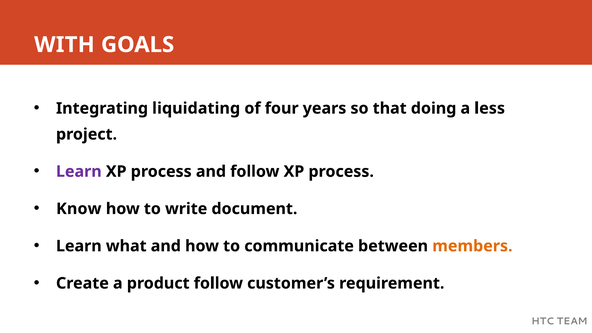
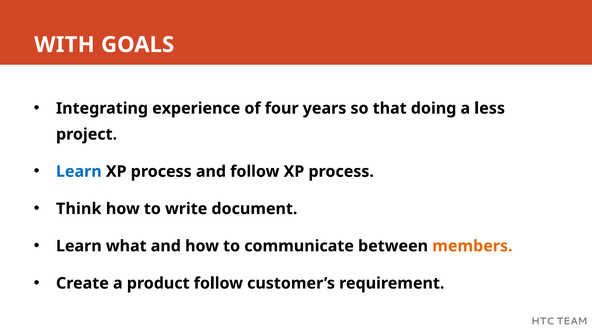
liquidating: liquidating -> experience (196, 108)
Learn colour: purple -> blue (79, 172)
Know: Know -> Think (79, 209)
